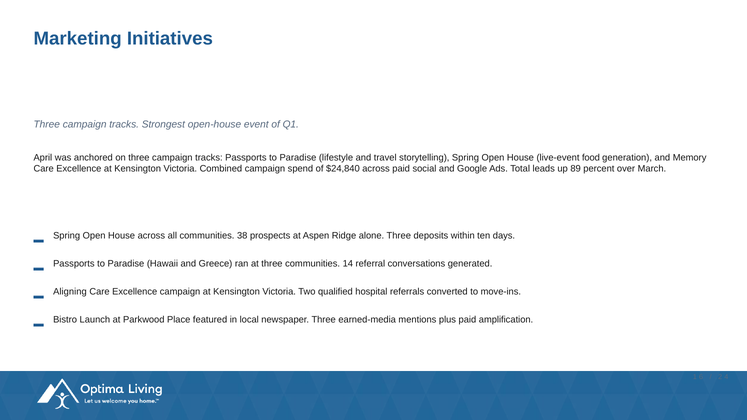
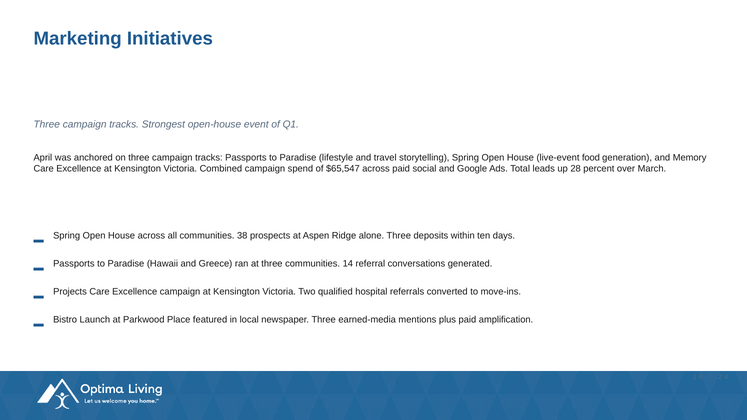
$24,840: $24,840 -> $65,547 (343, 169)
89: 89 -> 28 (576, 169)
Aligning: Aligning -> Projects (70, 292)
